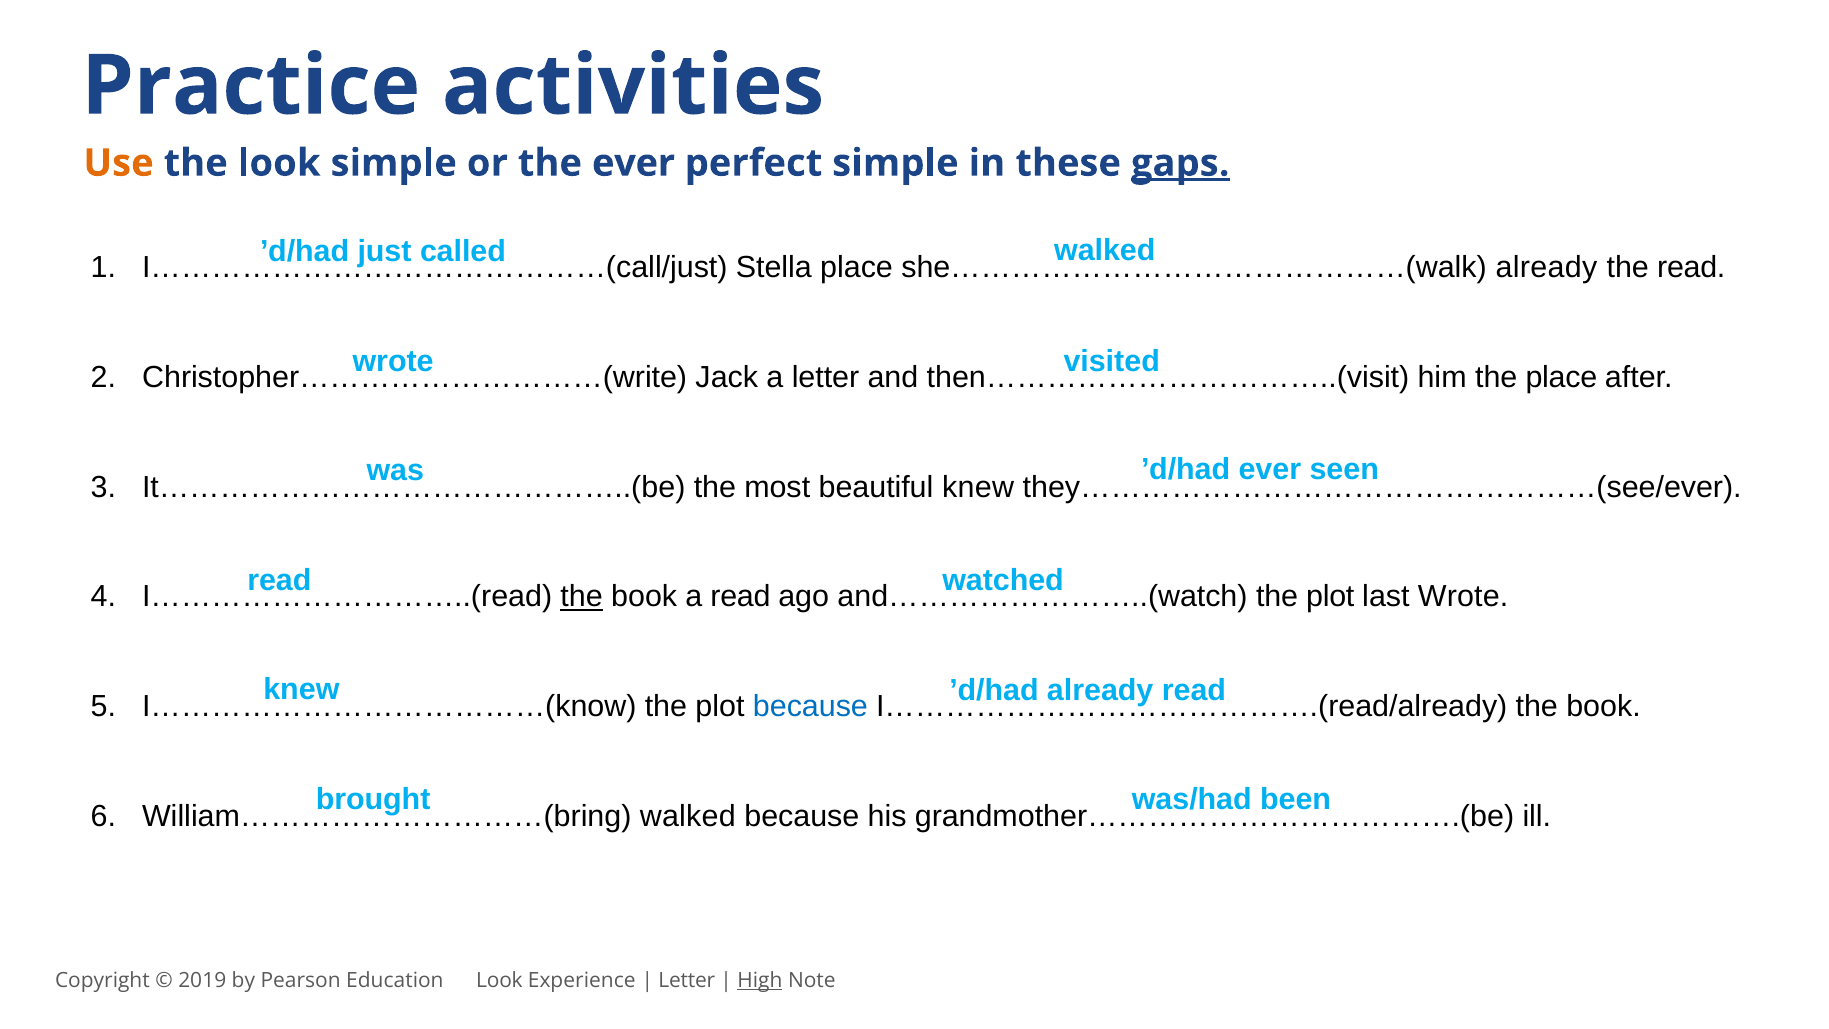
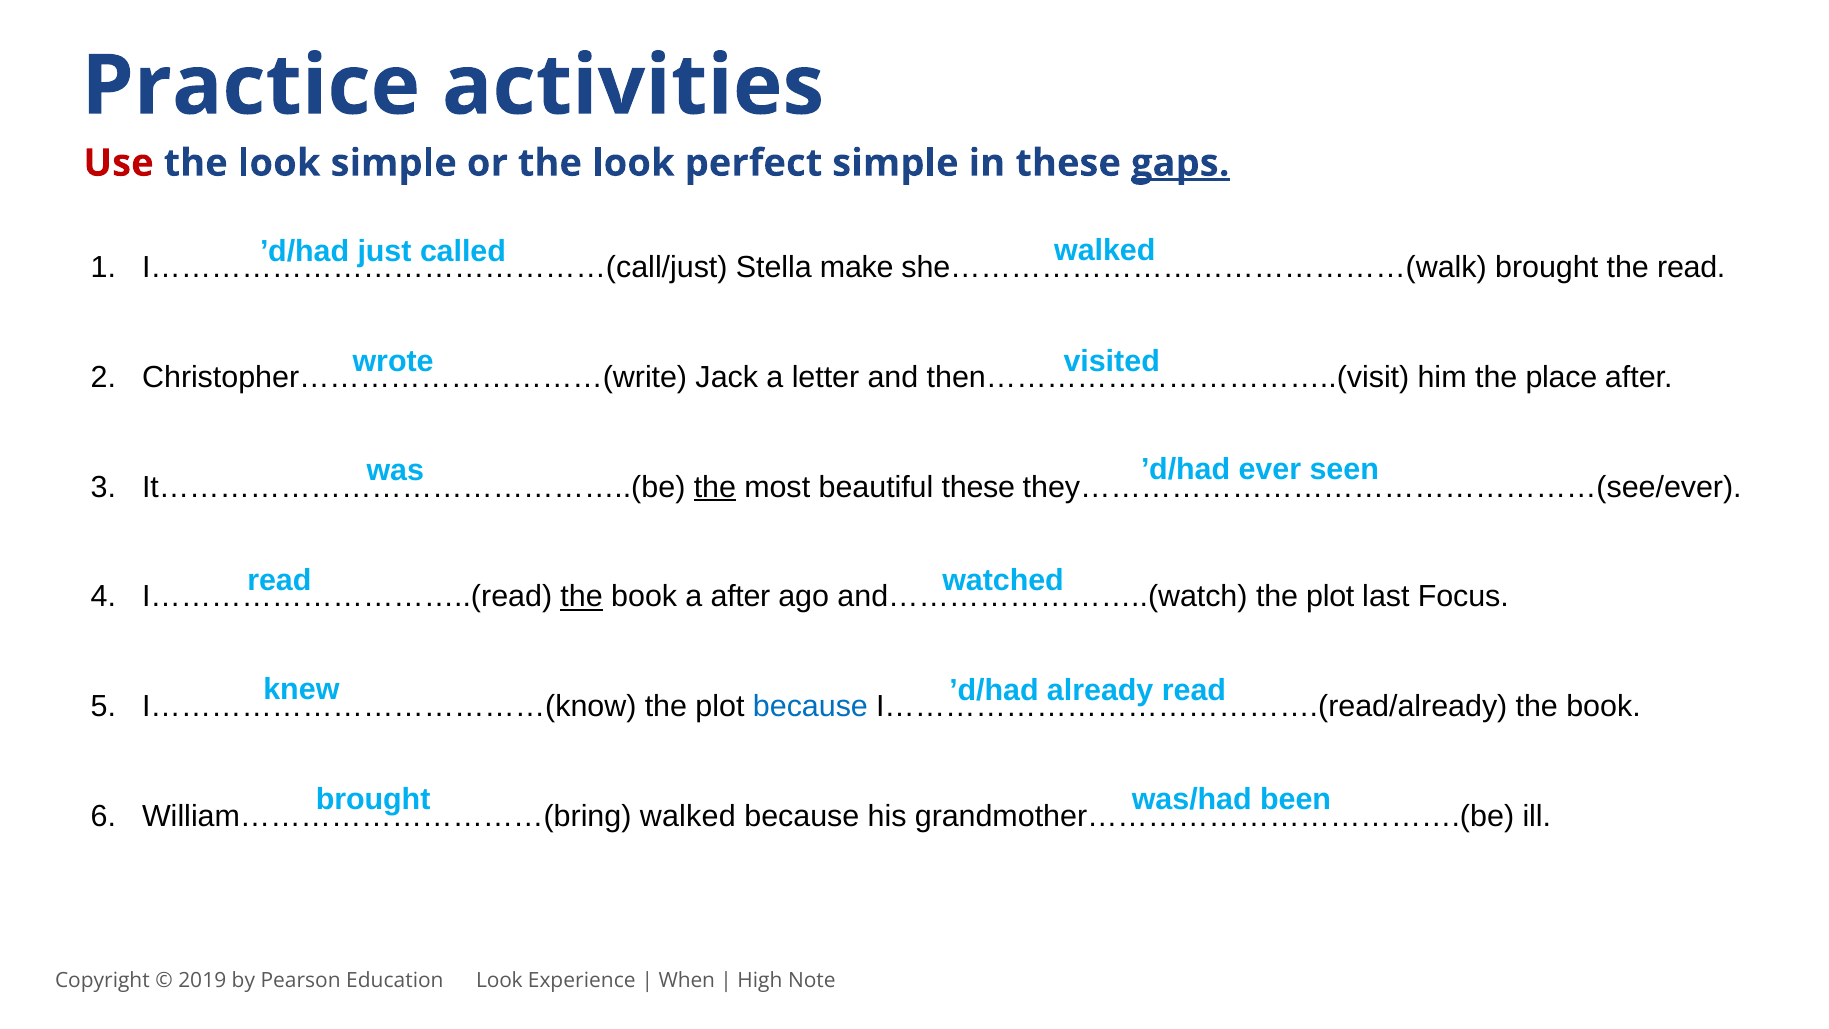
Use colour: orange -> red (118, 163)
or the ever: ever -> look (633, 163)
Stella place: place -> make (857, 268)
already: already -> brought (1547, 268)
the underline: none -> present (715, 487)
beautiful knew: knew -> these (978, 487)
a read: read -> after (741, 597)
last Wrote: Wrote -> Focus (1463, 597)
Letter: Letter -> When (687, 980)
High underline: present -> none (760, 980)
